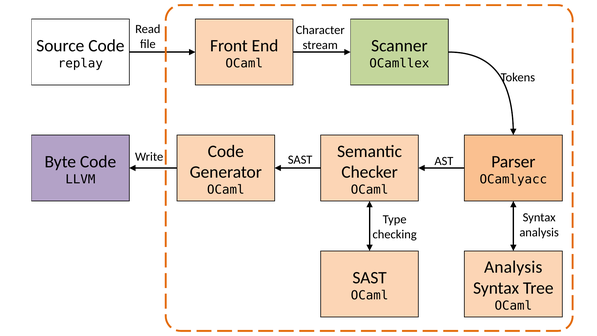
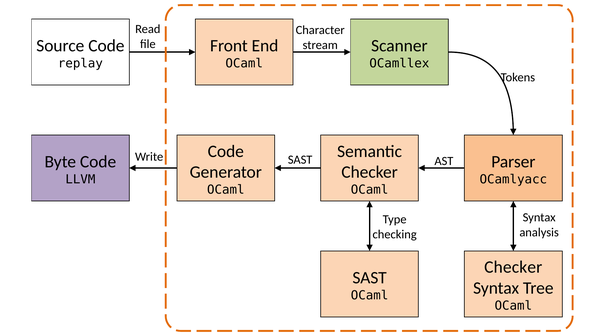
Analysis: Analysis -> Checker (513, 267)
